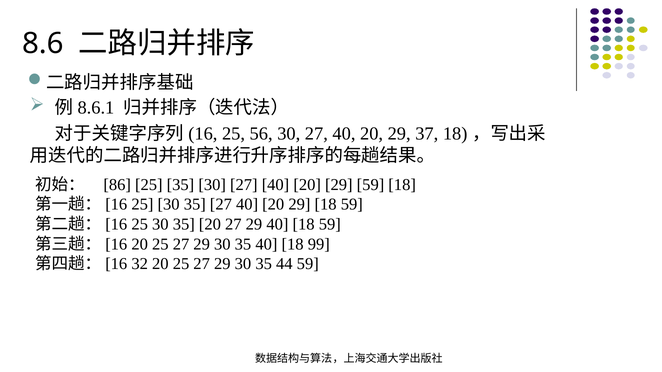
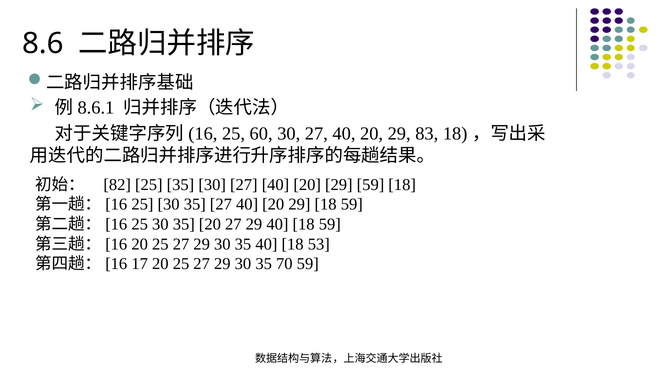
56: 56 -> 60 (261, 134)
37: 37 -> 83 (427, 134)
86: 86 -> 82 (117, 185)
99: 99 -> 53 (319, 244)
32: 32 -> 17 (140, 264)
44: 44 -> 70 (284, 264)
